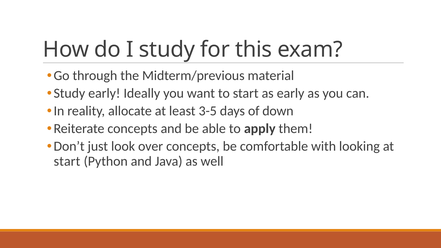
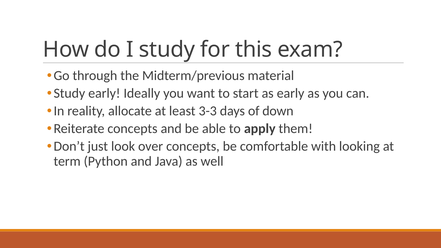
3-5: 3-5 -> 3-3 (208, 111)
start: start -> term (67, 161)
